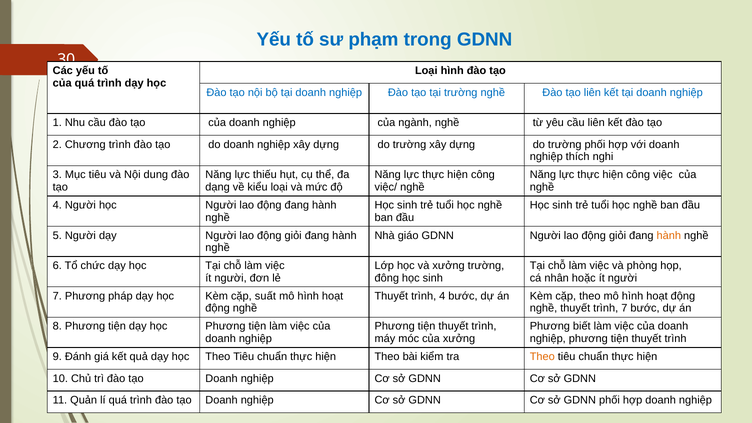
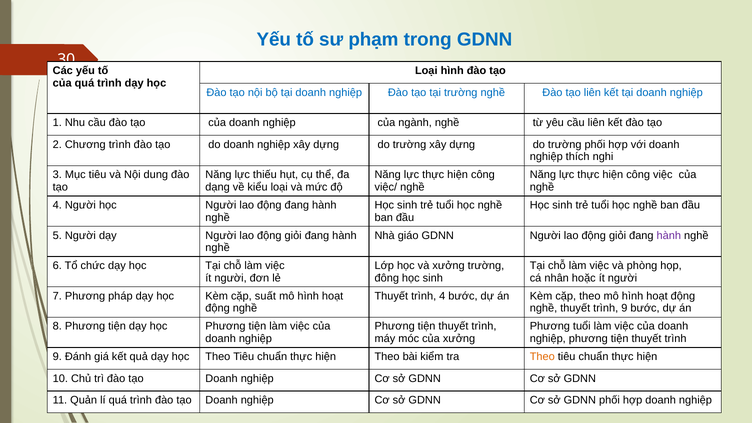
hành colour: orange -> purple (669, 235)
nghề thuyết trình 7: 7 -> 9 (624, 308)
Phương biết: biết -> tuổi (582, 326)
